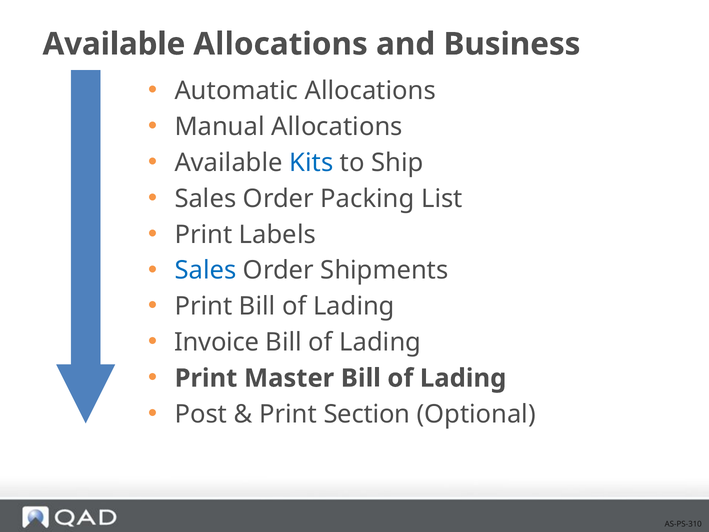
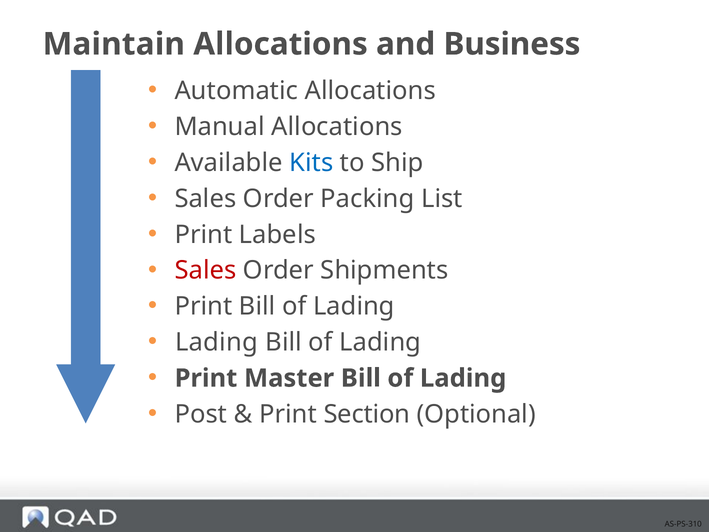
Available: Available -> Maintain (114, 44)
Sales colour: blue -> red (205, 270)
Invoice: Invoice -> Lading (217, 342)
